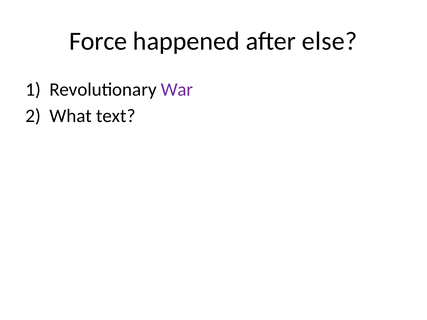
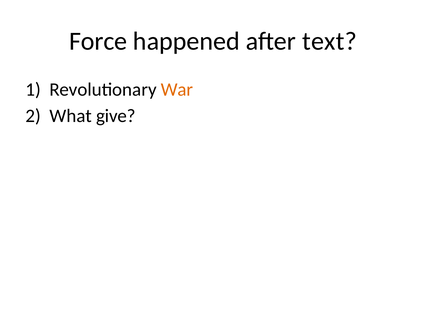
else: else -> text (330, 41)
War colour: purple -> orange (177, 90)
text: text -> give (116, 116)
